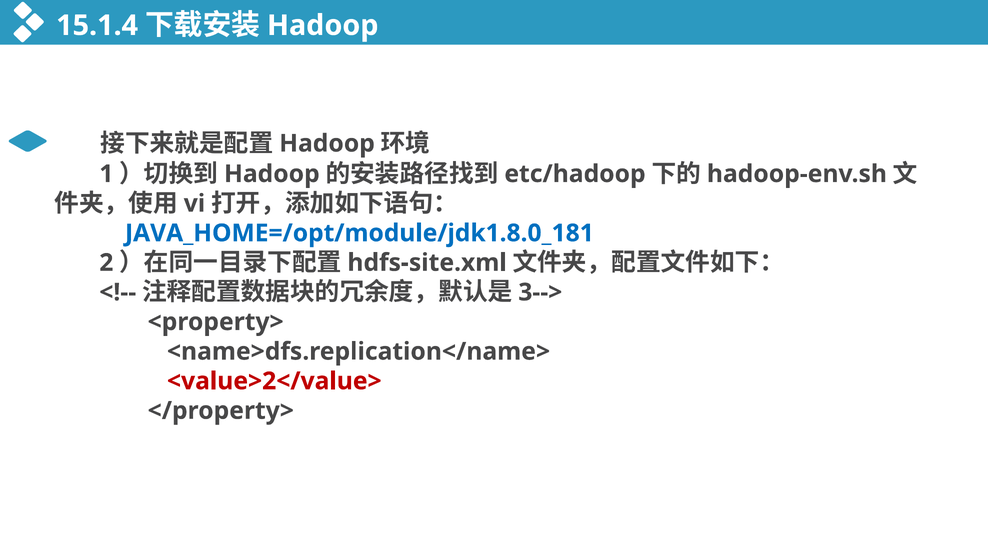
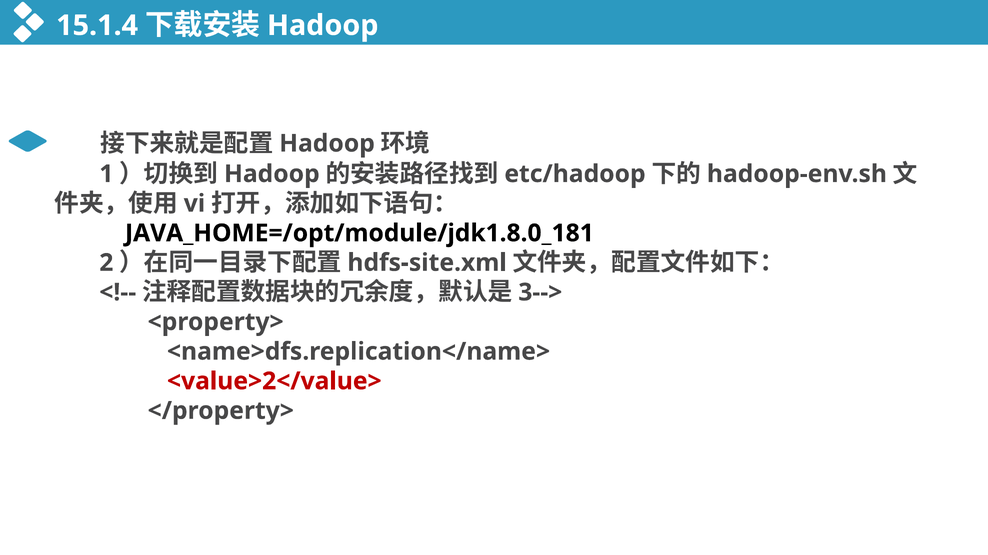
JAVA_HOME=/opt/module/jdk1.8.0_181 colour: blue -> black (359, 233)
